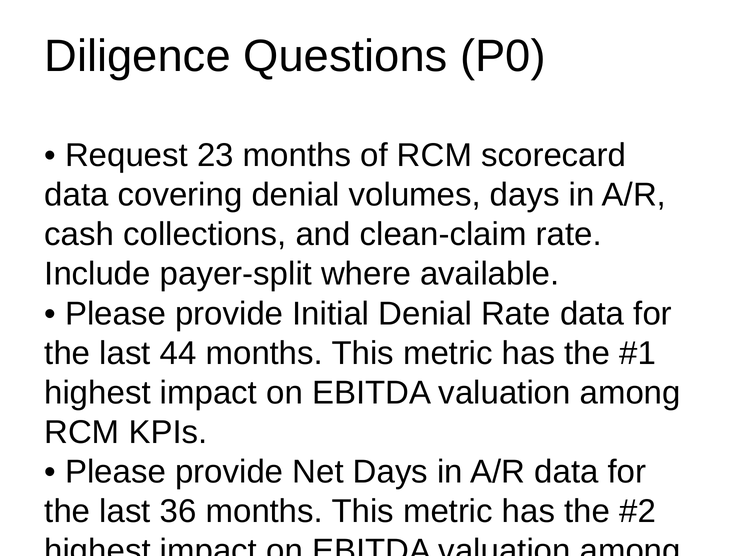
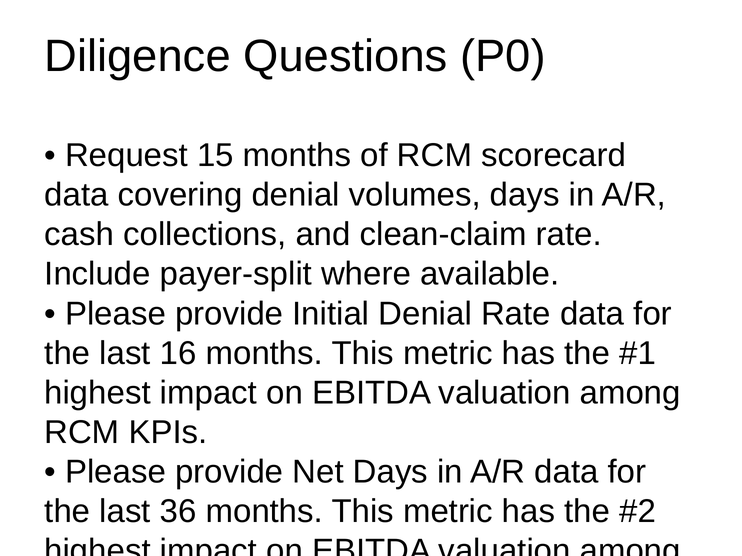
23: 23 -> 15 (215, 156)
44: 44 -> 16 (178, 354)
